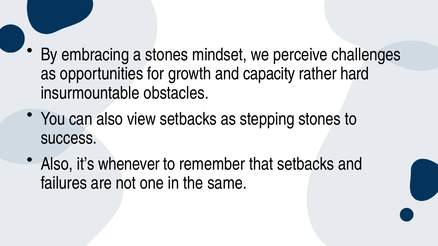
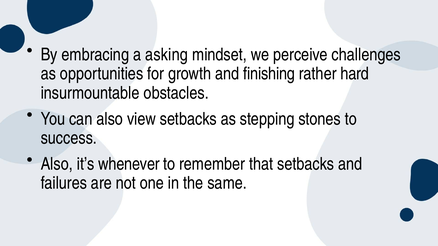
a stones: stones -> asking (167, 55)
capacity: capacity -> finishing (269, 74)
